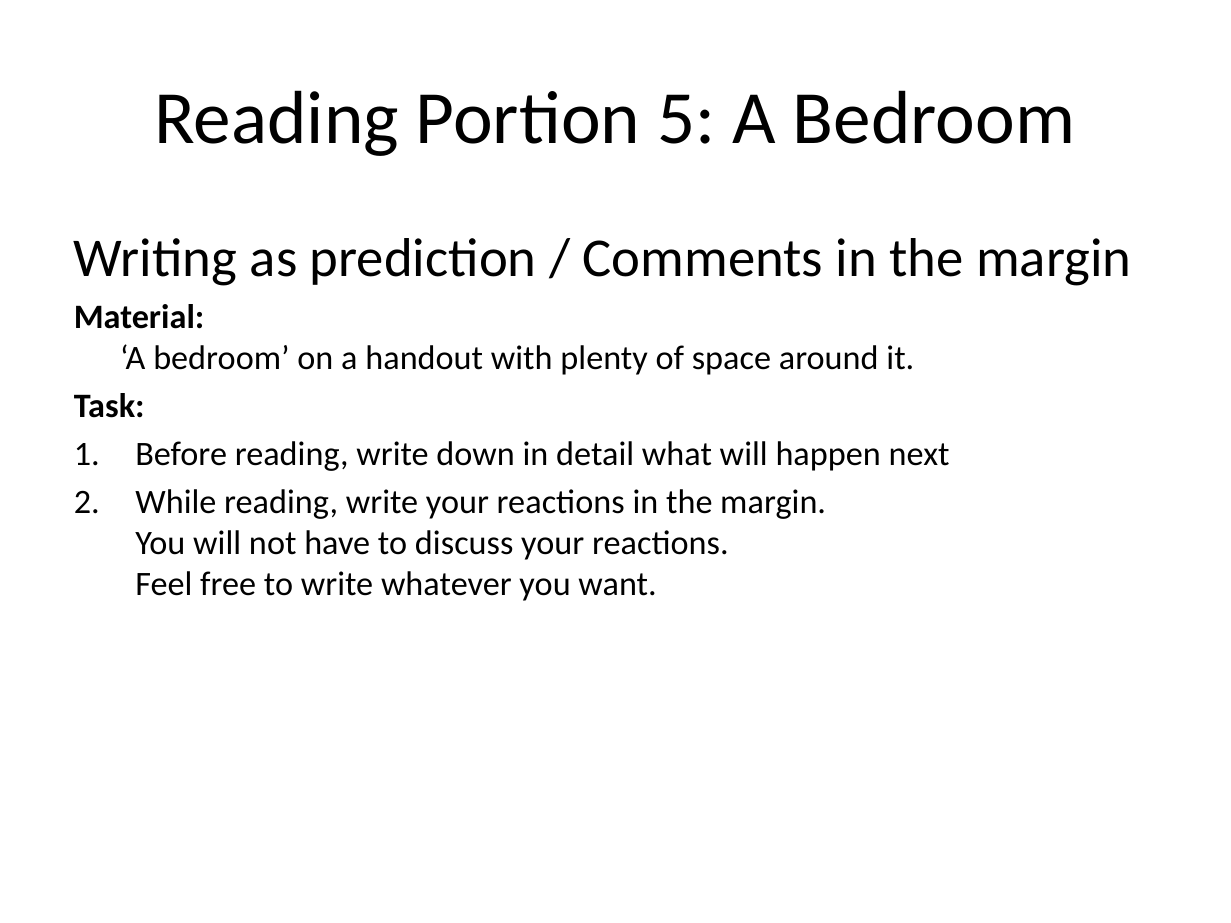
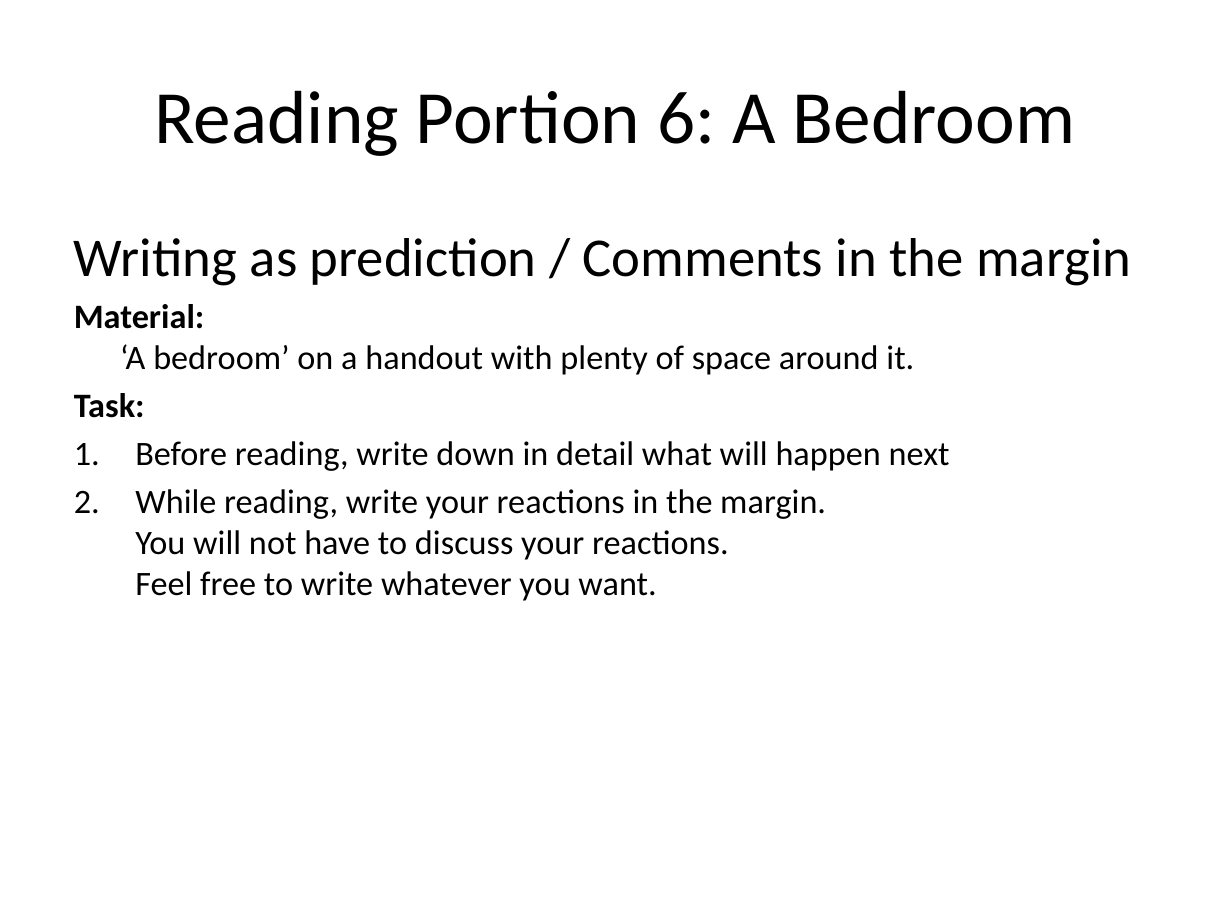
5: 5 -> 6 (686, 119)
